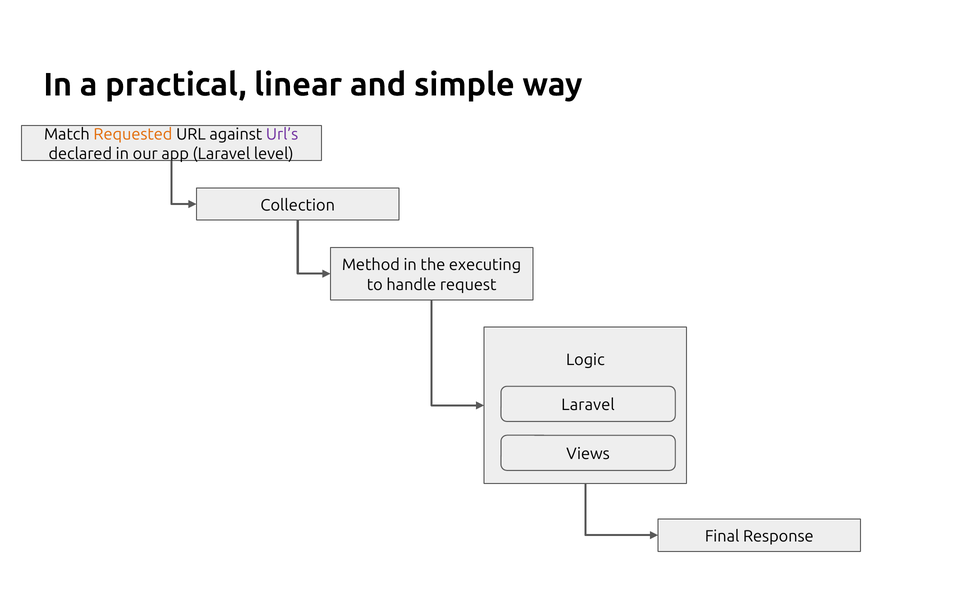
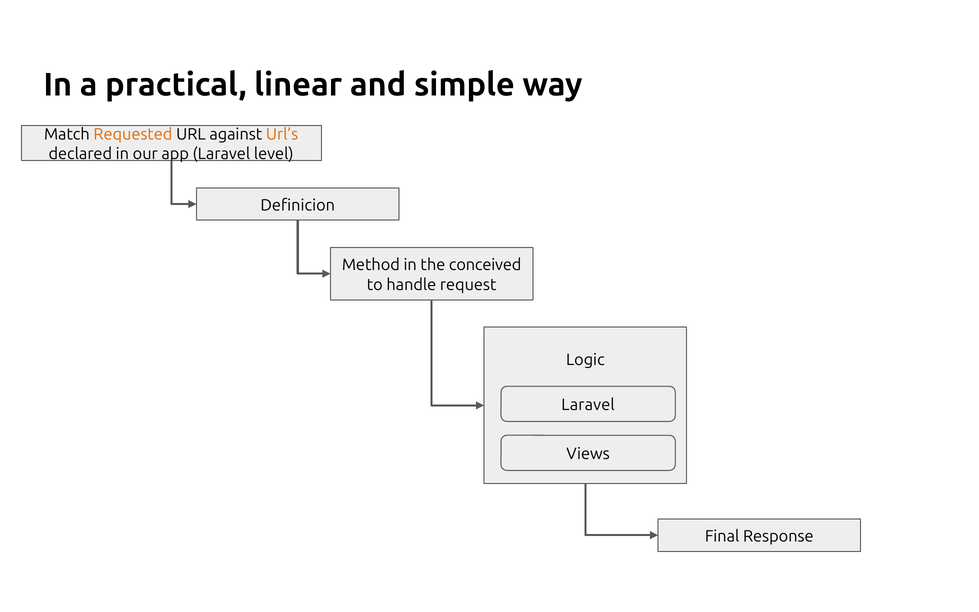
Url’s colour: purple -> orange (282, 134)
Collection: Collection -> Definicion (298, 205)
executing: executing -> conceived (485, 265)
